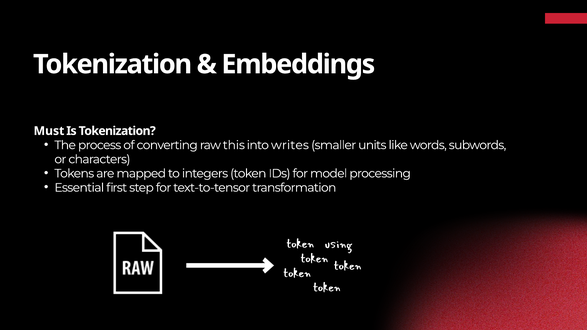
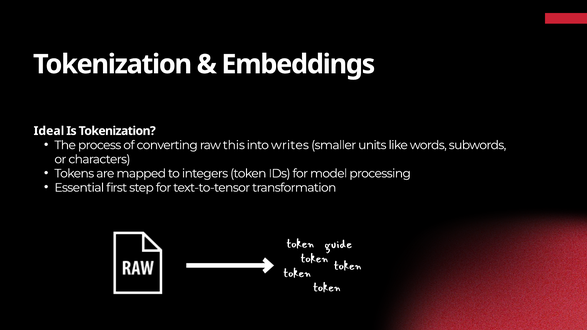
Must: Must -> Ideal (49, 131)
using: using -> guide (338, 244)
